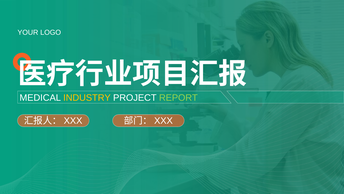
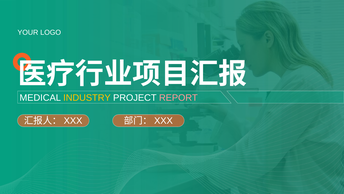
REPORT colour: light green -> pink (178, 97)
